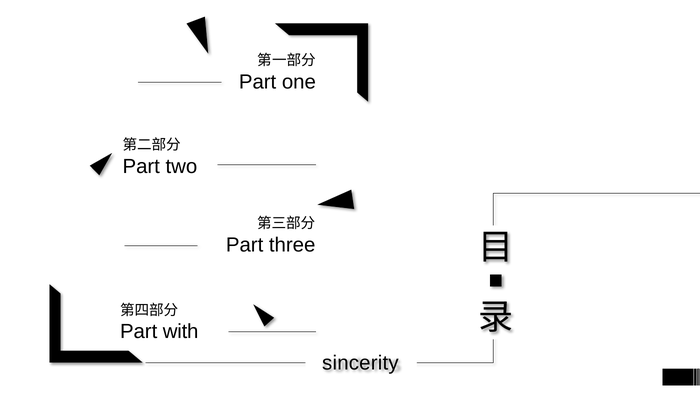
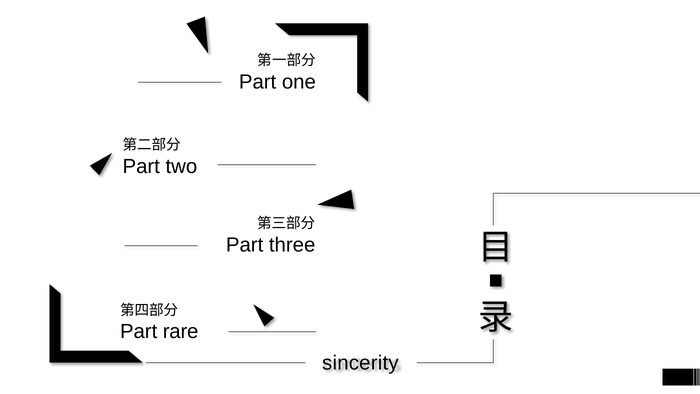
with: with -> rare (181, 331)
